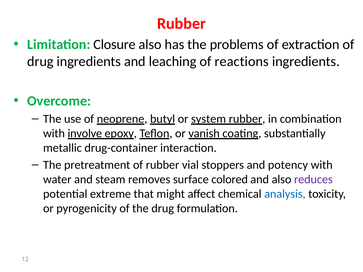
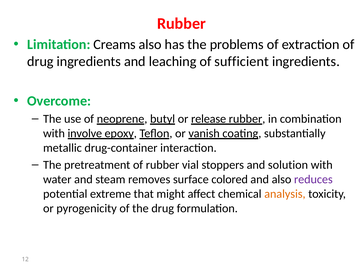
Closure: Closure -> Creams (115, 44)
reactions: reactions -> sufficient (242, 61)
system: system -> release (209, 119)
potency: potency -> solution (288, 165)
analysis colour: blue -> orange (285, 194)
